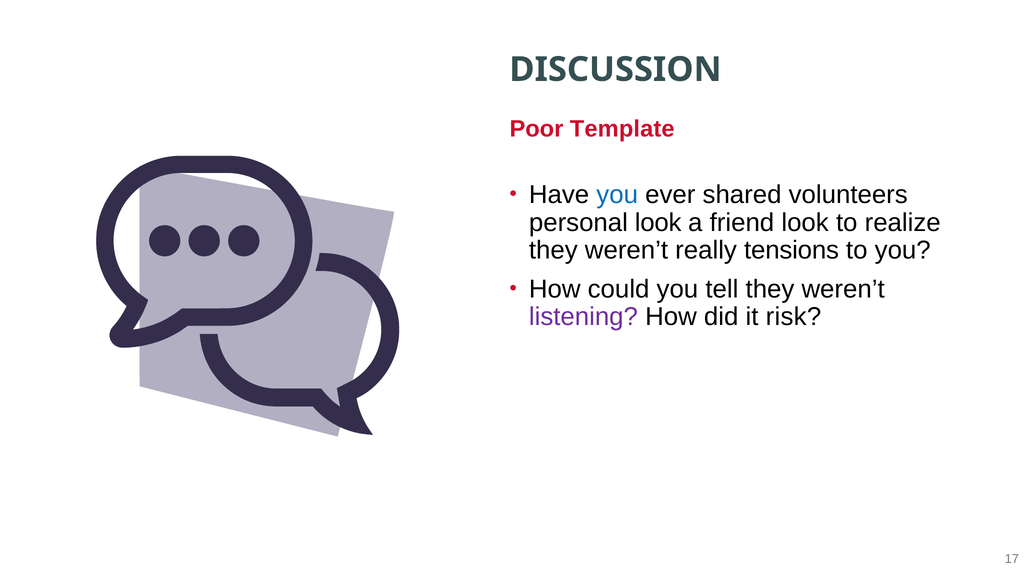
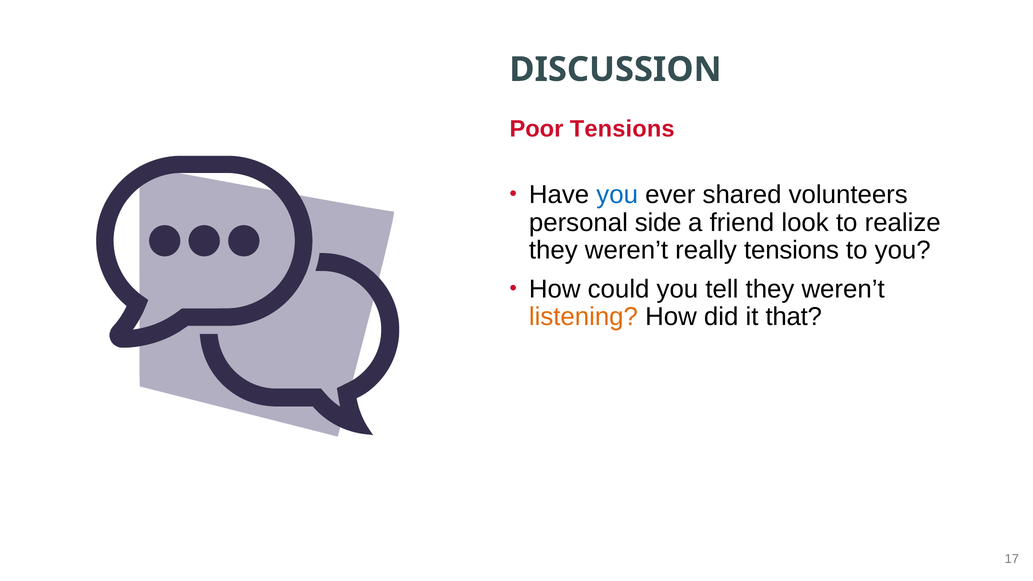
Poor Template: Template -> Tensions (622, 129)
personal look: look -> side (658, 223)
listening colour: purple -> orange (583, 317)
risk: risk -> that (794, 317)
